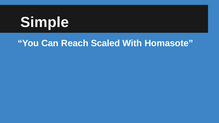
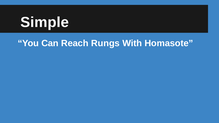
Scaled: Scaled -> Rungs (105, 43)
